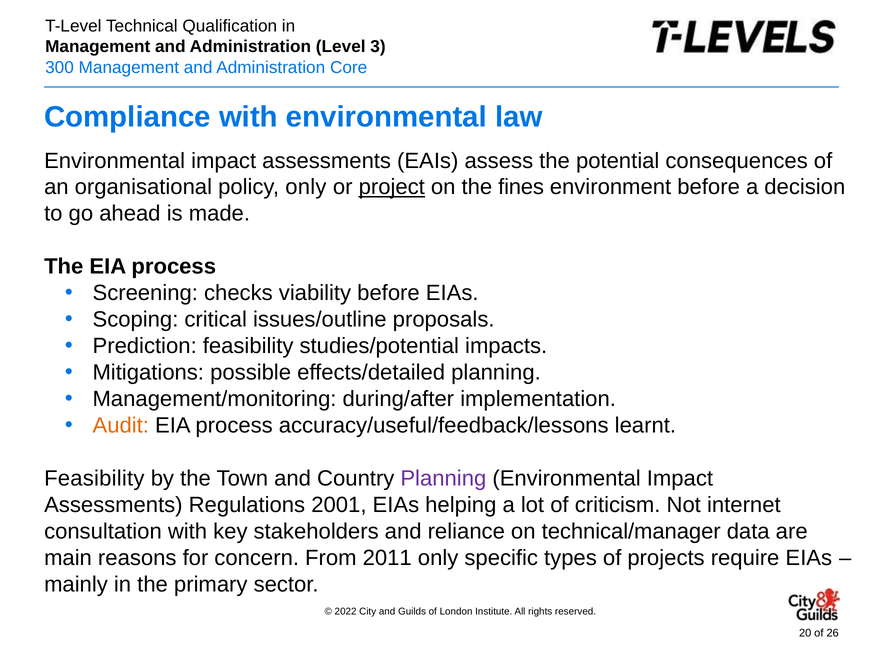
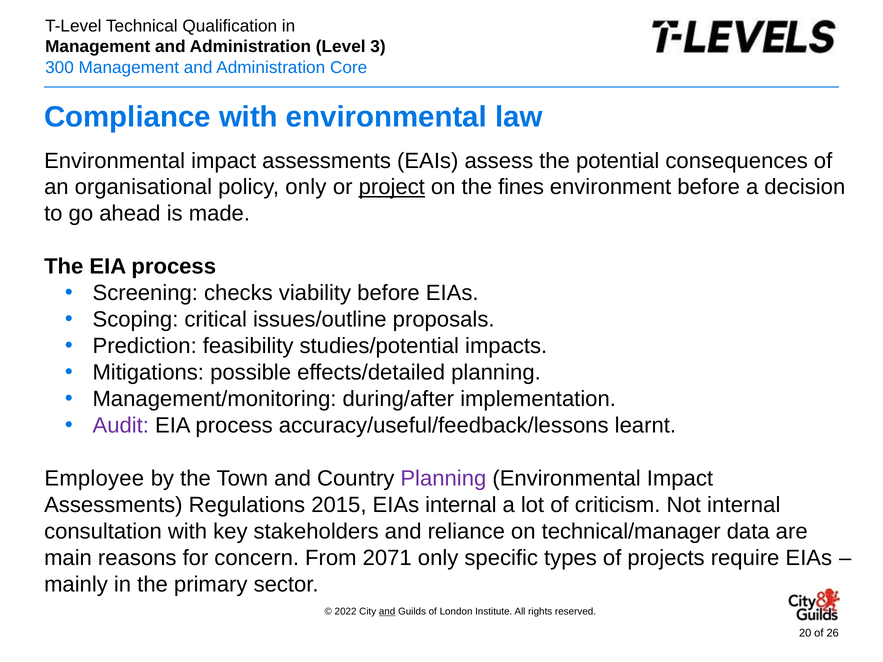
Audit colour: orange -> purple (121, 426)
Feasibility: Feasibility -> Employee (94, 479)
2001: 2001 -> 2015 (339, 505)
EIAs helping: helping -> internal (461, 505)
Not internet: internet -> internal (744, 505)
2011: 2011 -> 2071 (387, 558)
and underline: none -> present (387, 612)
